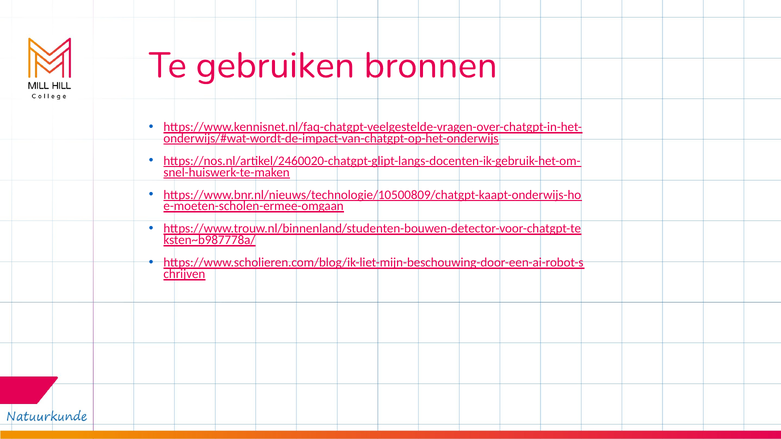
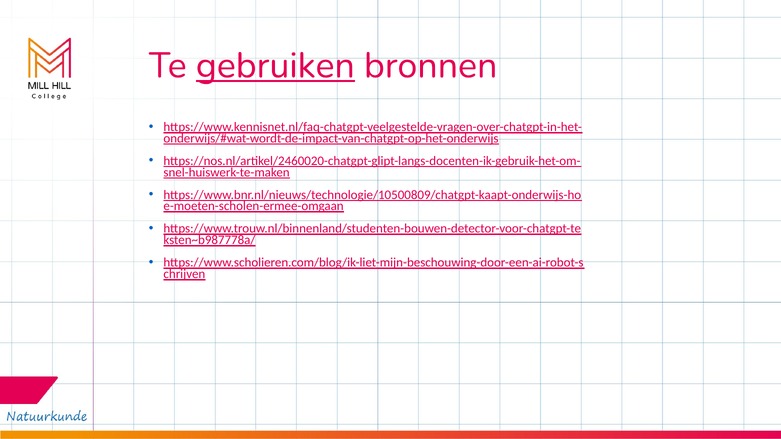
gebruiken underline: none -> present (275, 66)
